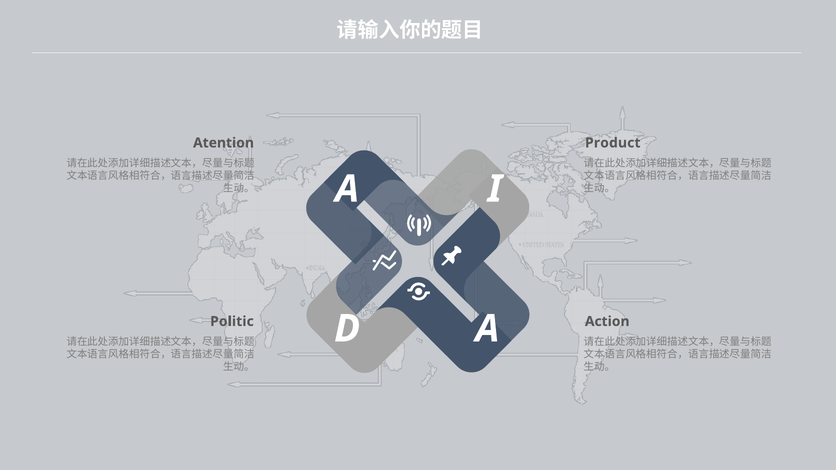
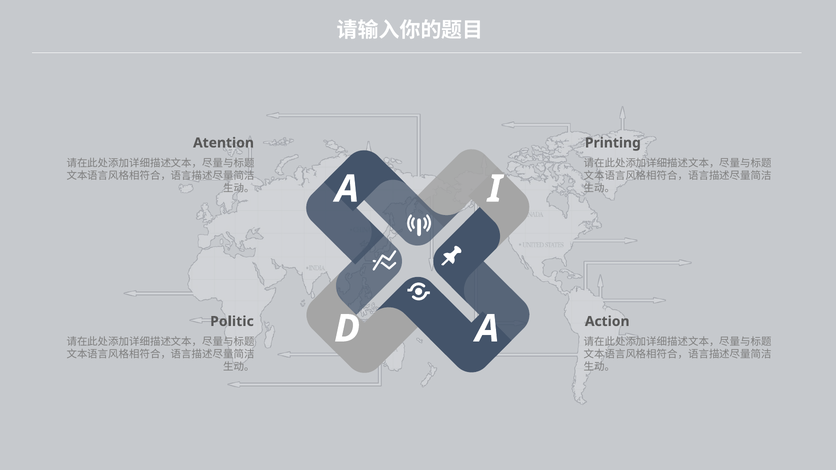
Product: Product -> Printing (613, 143)
